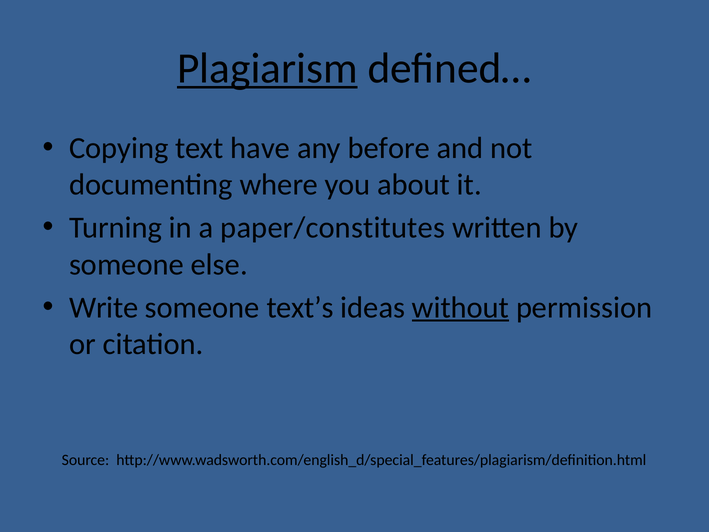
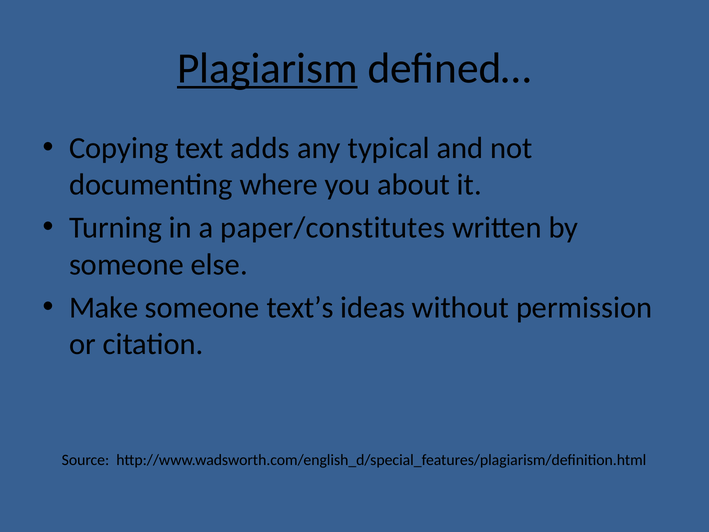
have: have -> adds (260, 148)
before: before -> typical (389, 148)
Write: Write -> Make (104, 307)
without underline: present -> none (461, 307)
